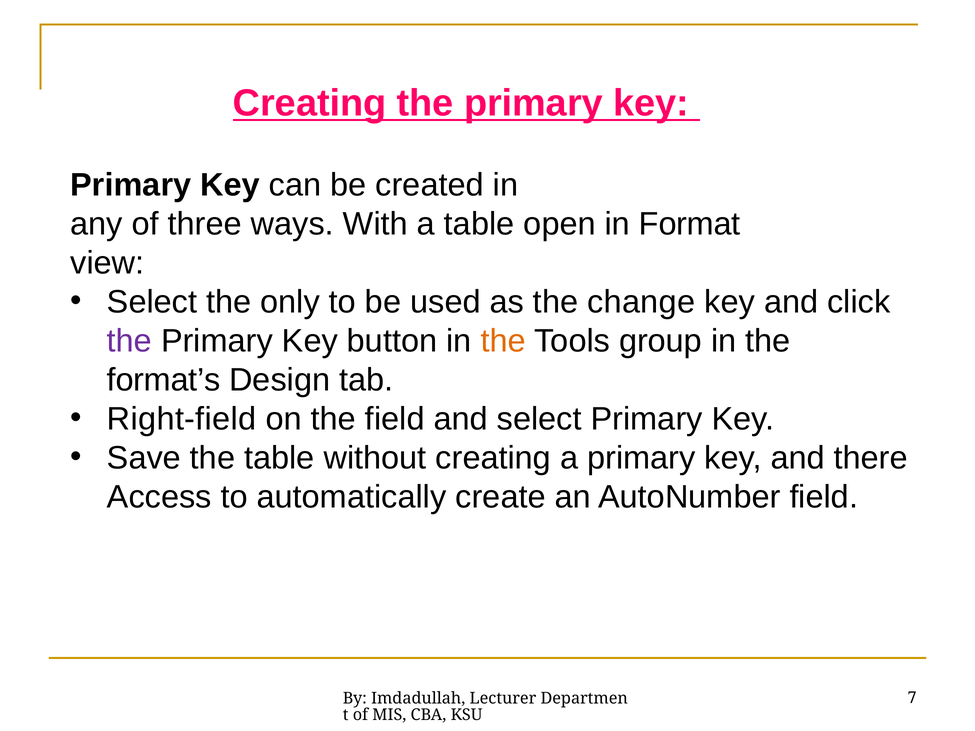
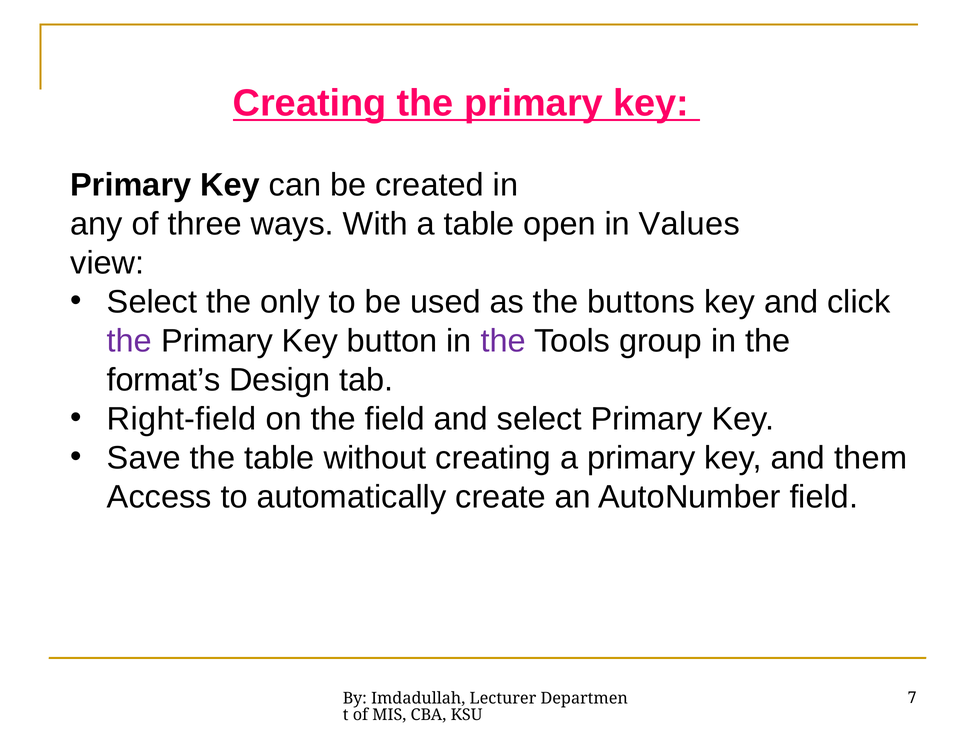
Format: Format -> Values (689, 224)
change: change -> buttons (641, 302)
the colour: orange -> purple (503, 341)
there: there -> them (871, 458)
